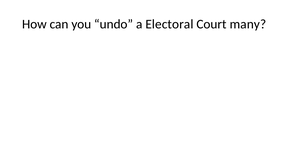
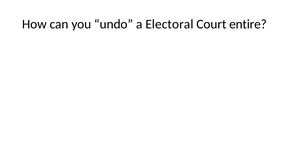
many: many -> entire (248, 24)
